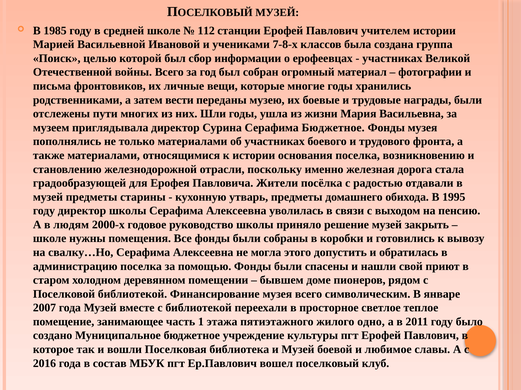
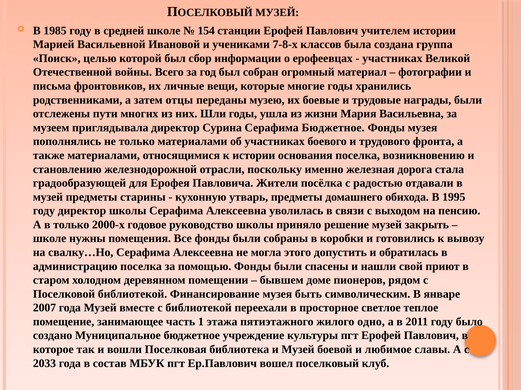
112: 112 -> 154 (206, 31)
вести: вести -> отцы (179, 100)
в людям: людям -> только (71, 225)
музея всего: всего -> быть (308, 295)
2016: 2016 -> 2033 (44, 364)
